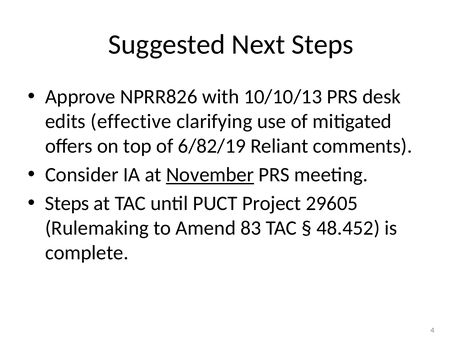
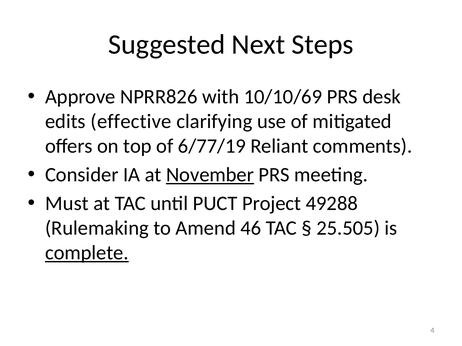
10/10/13: 10/10/13 -> 10/10/69 (283, 97)
6/82/19: 6/82/19 -> 6/77/19 (212, 146)
Steps: Steps -> Must (67, 204)
29605: 29605 -> 49288 (332, 204)
83: 83 -> 46 (251, 228)
48.452: 48.452 -> 25.505 (348, 228)
complete underline: none -> present (87, 253)
